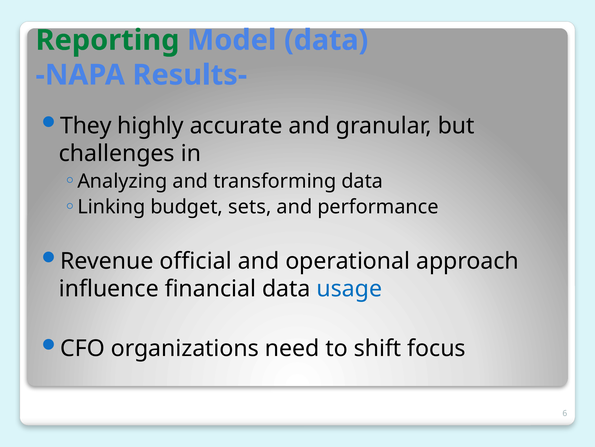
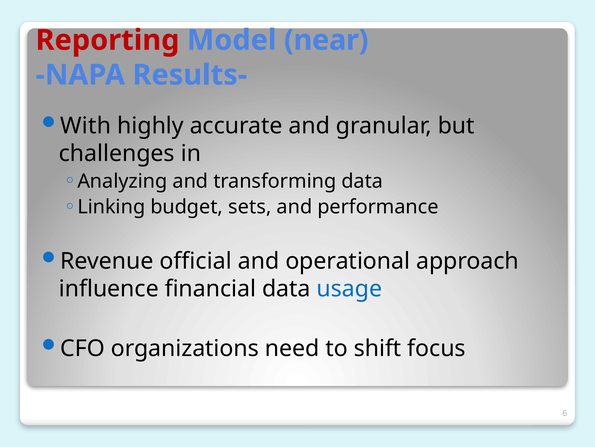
Reporting colour: green -> red (108, 40)
Model data: data -> near (326, 40)
They: They -> With (86, 126)
